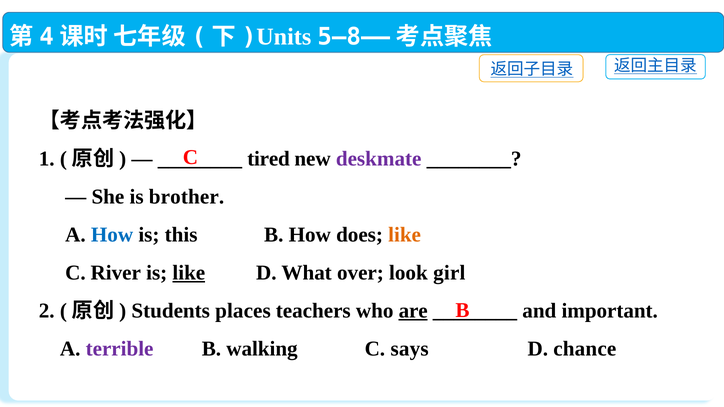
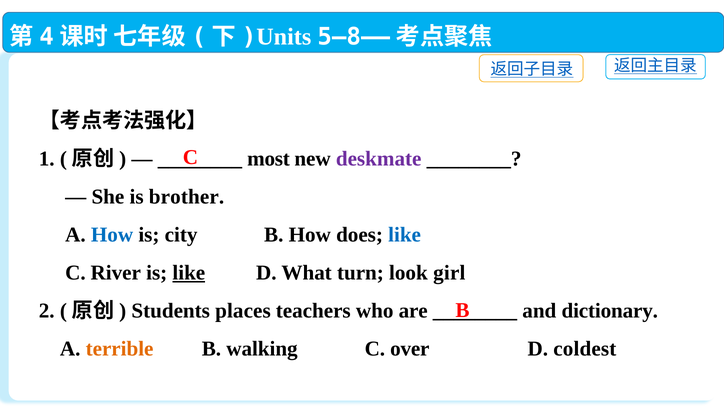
tired: tired -> most (269, 159)
this: this -> city (181, 235)
like colour: orange -> blue (405, 235)
over: over -> turn (360, 273)
are underline: present -> none (413, 311)
important: important -> dictionary (610, 311)
terrible colour: purple -> orange (120, 349)
says: says -> over (410, 349)
chance: chance -> coldest (585, 349)
